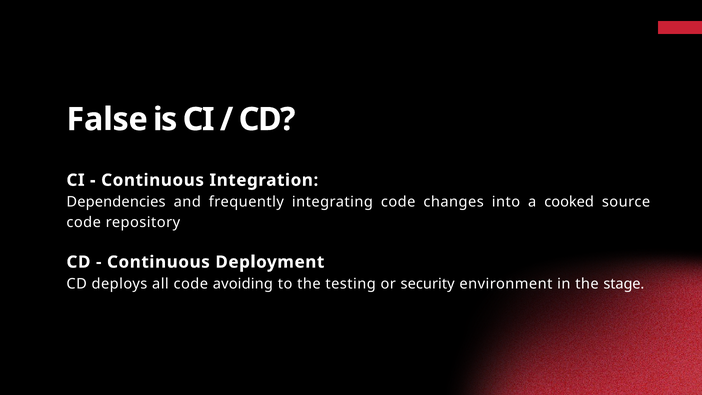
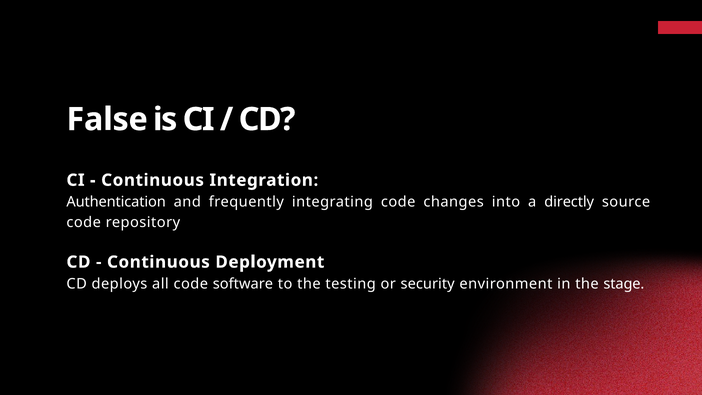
Dependencies: Dependencies -> Authentication (116, 202)
cooked: cooked -> directly (569, 202)
avoiding: avoiding -> software (243, 284)
